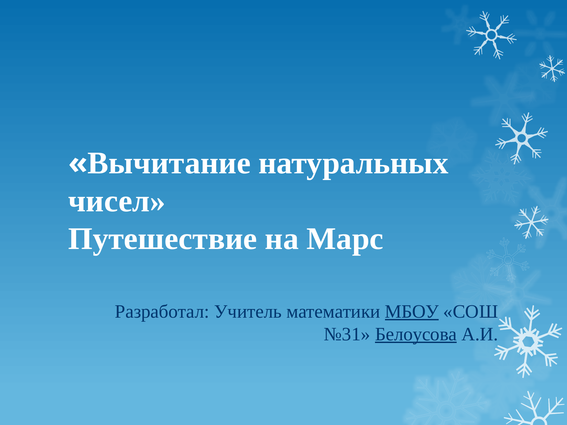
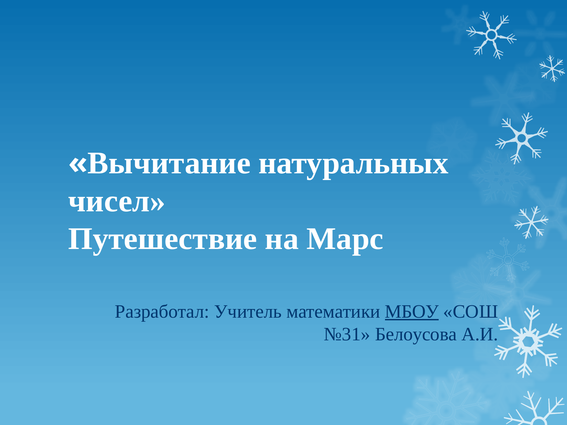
Белоусова underline: present -> none (416, 334)
